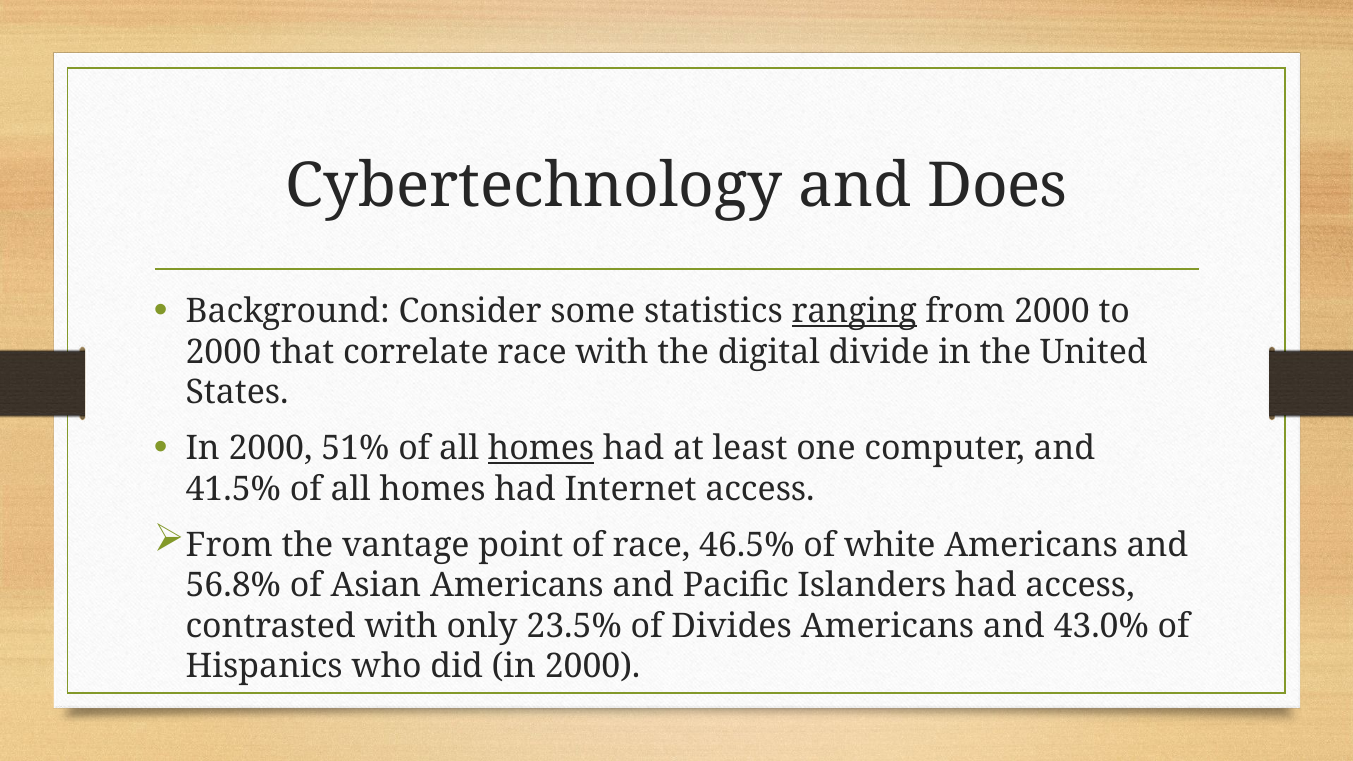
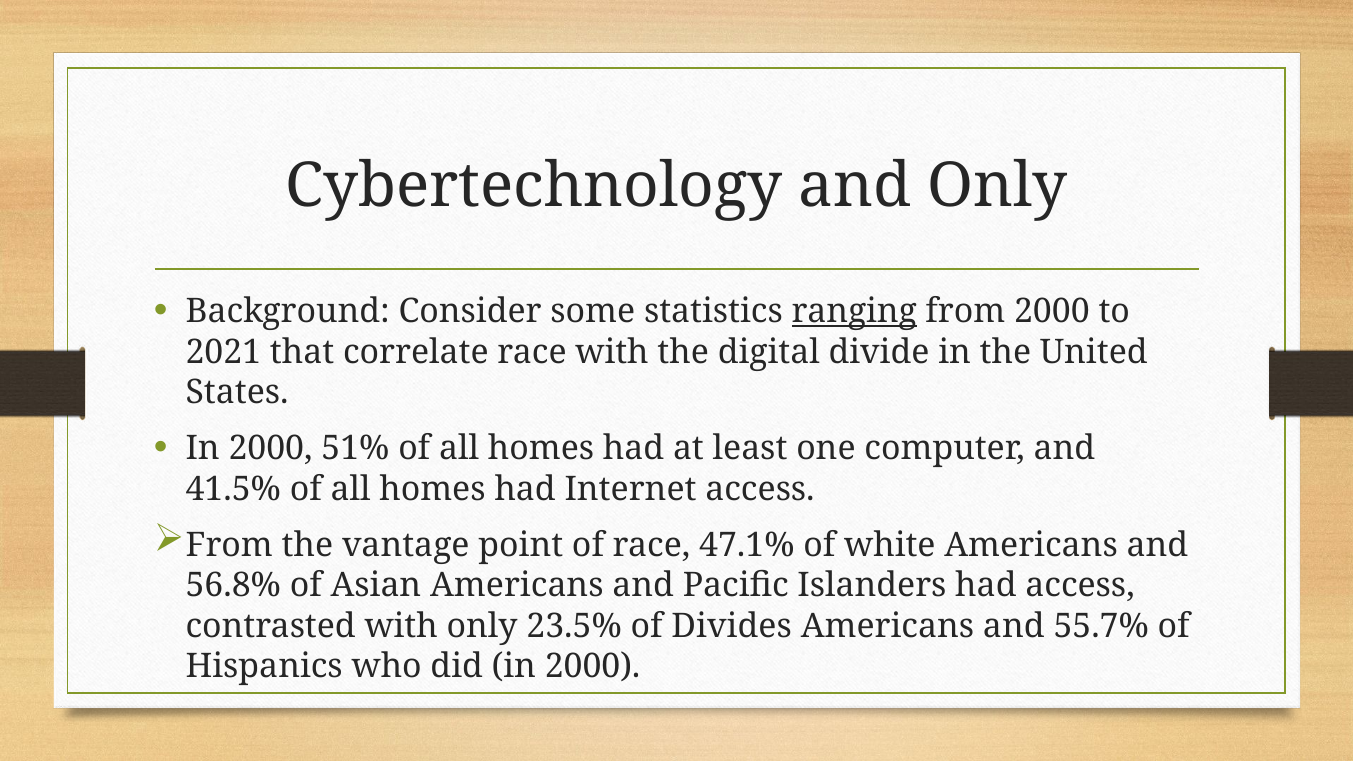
and Does: Does -> Only (998, 186)
2000: 2000 -> 2021 (223, 352)
homes underline: present -> none (541, 449)
46.5%: 46.5% -> 47.1% (747, 545)
43.0%: 43.0% -> 55.7% (1101, 626)
